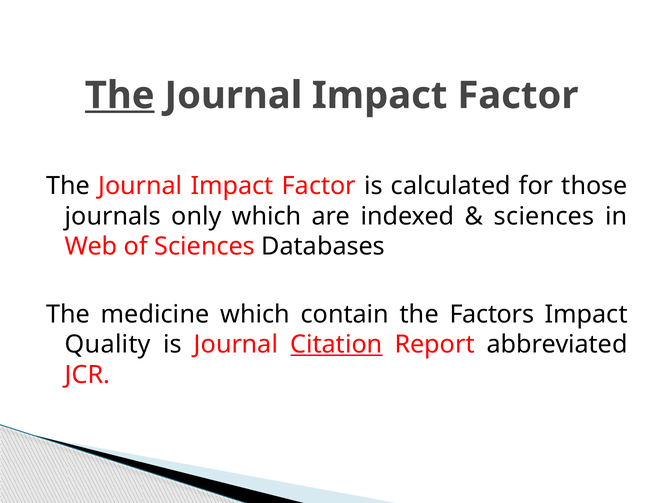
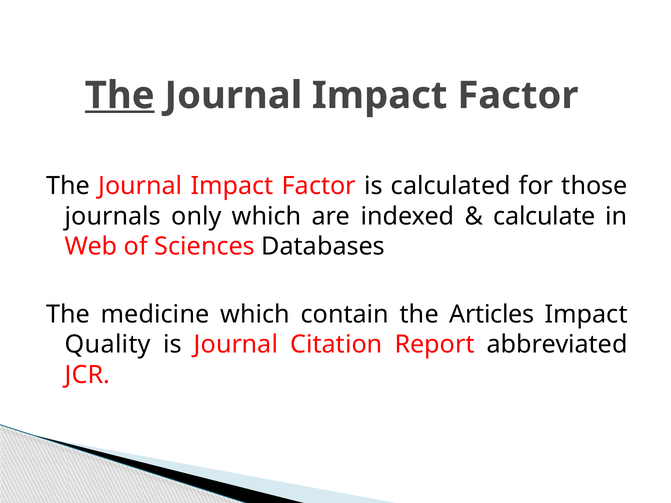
sciences: sciences -> calculate (544, 216)
Factors: Factors -> Articles (492, 315)
Citation underline: present -> none (336, 345)
